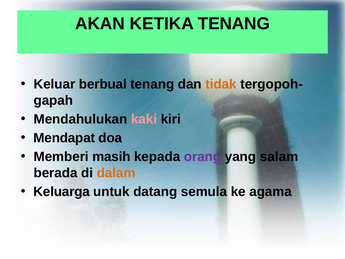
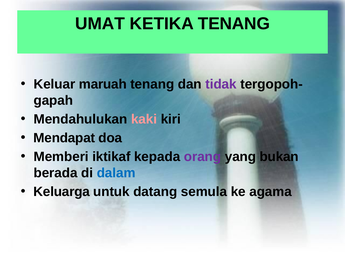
AKAN: AKAN -> UMAT (100, 24)
berbual: berbual -> maruah (103, 84)
tidak colour: orange -> purple (221, 84)
masih: masih -> iktikaf (111, 157)
salam: salam -> bukan (279, 157)
dalam colour: orange -> blue (116, 173)
